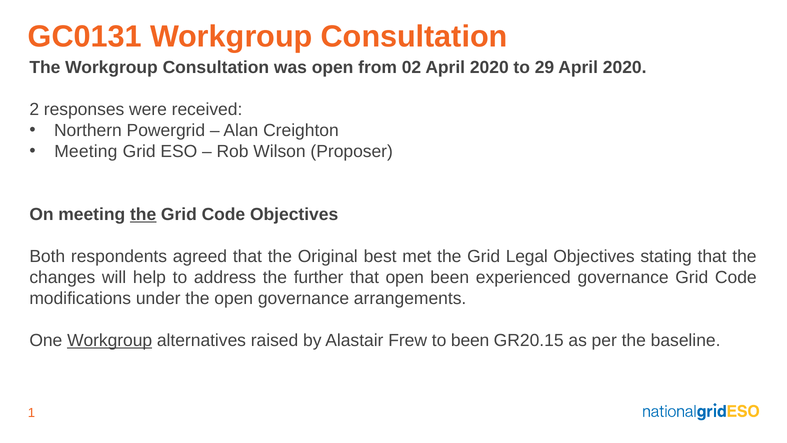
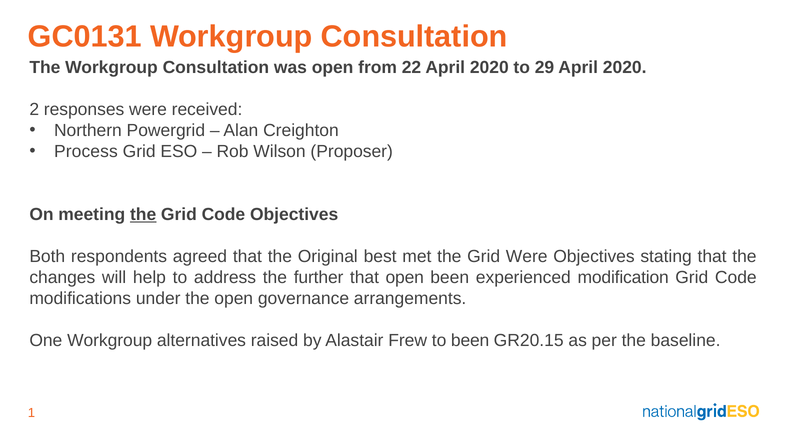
02: 02 -> 22 (412, 68)
Meeting: Meeting -> Process (86, 152)
Grid Legal: Legal -> Were (527, 256)
experienced governance: governance -> modification (623, 277)
Workgroup underline: present -> none (110, 340)
